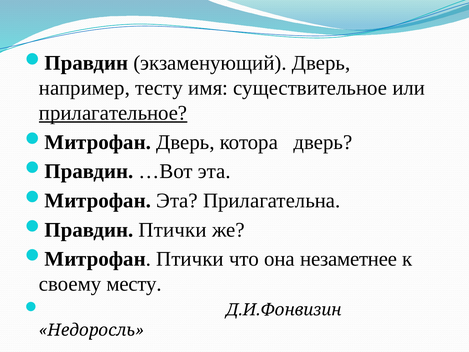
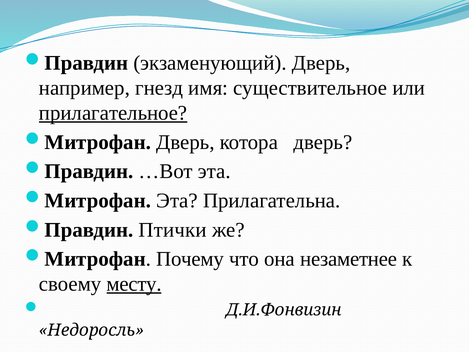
тесту: тесту -> гнезд (159, 88)
Птички: Птички -> Почему (190, 259)
месту underline: none -> present (134, 284)
